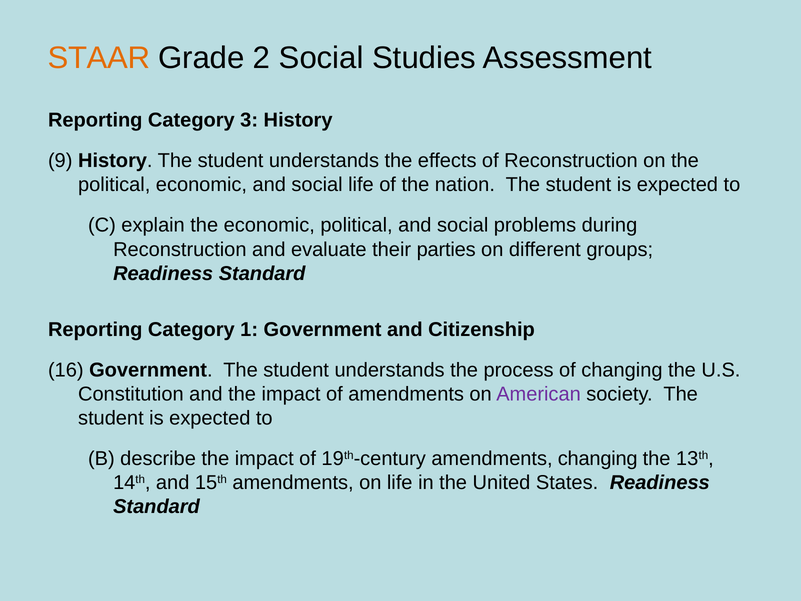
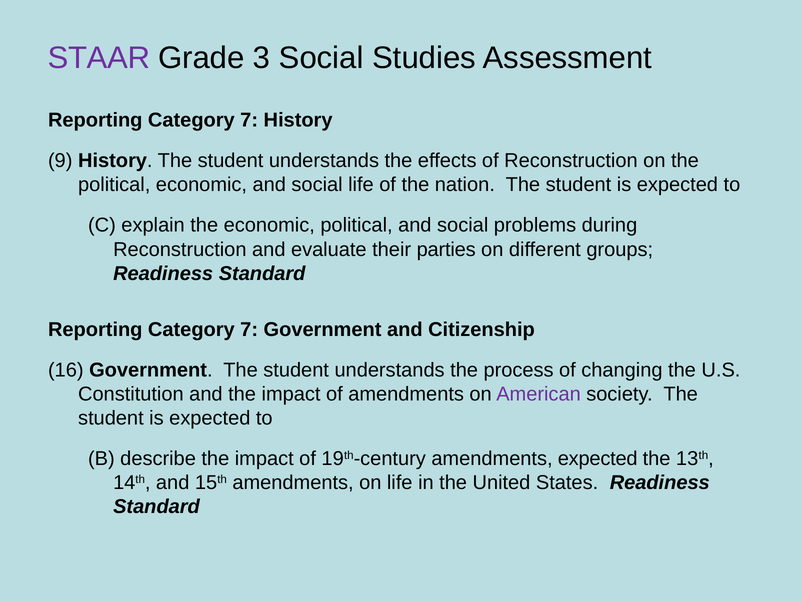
STAAR colour: orange -> purple (99, 58)
2: 2 -> 3 (262, 58)
3: 3 -> 7 (249, 120)
1: 1 -> 7 (249, 329)
amendments changing: changing -> expected (598, 459)
